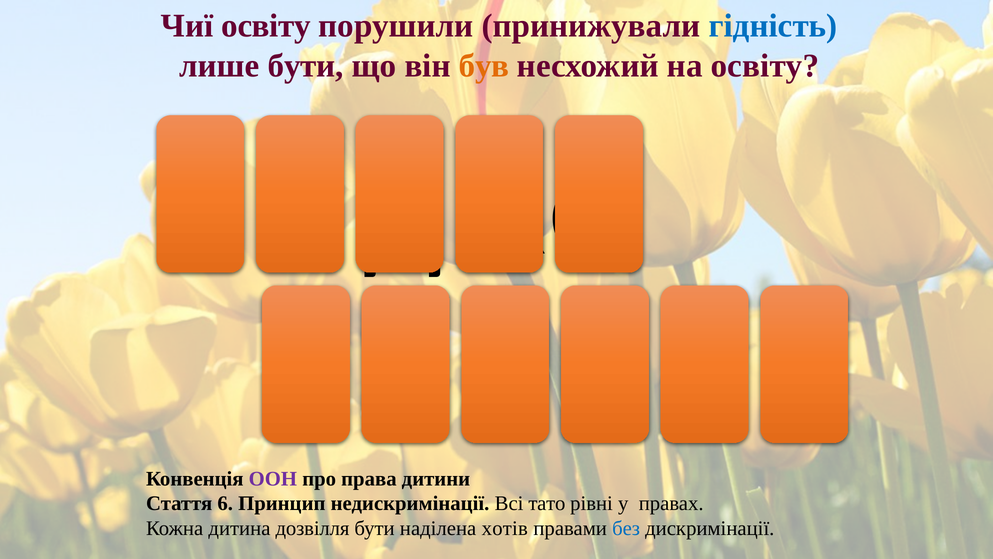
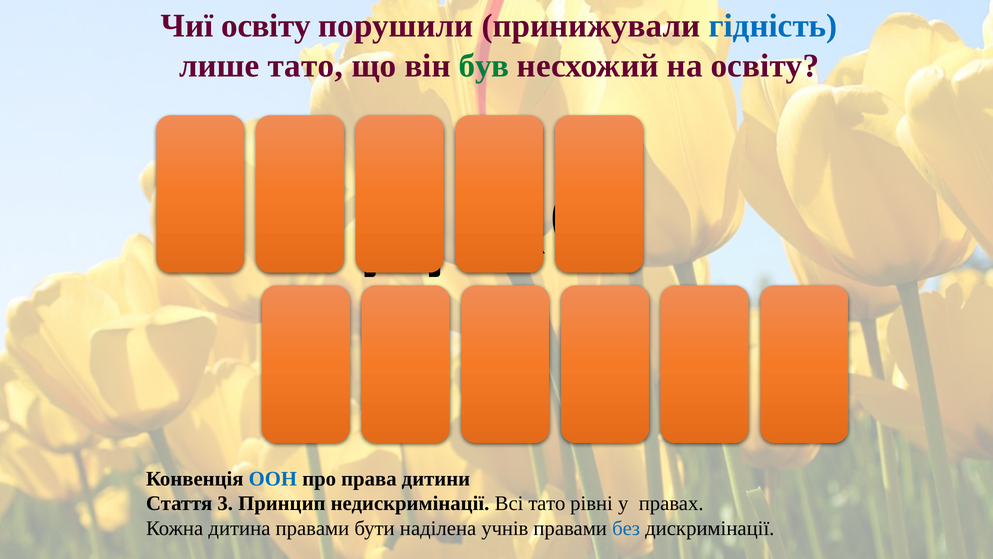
лише бути: бути -> тато (305, 66)
був colour: orange -> green (484, 66)
ООН colour: purple -> blue (273, 478)
6: 6 -> 3 (225, 503)
дитина дозвілля: дозвілля -> правами (312, 528)
хотів: хотів -> учнів (505, 528)
